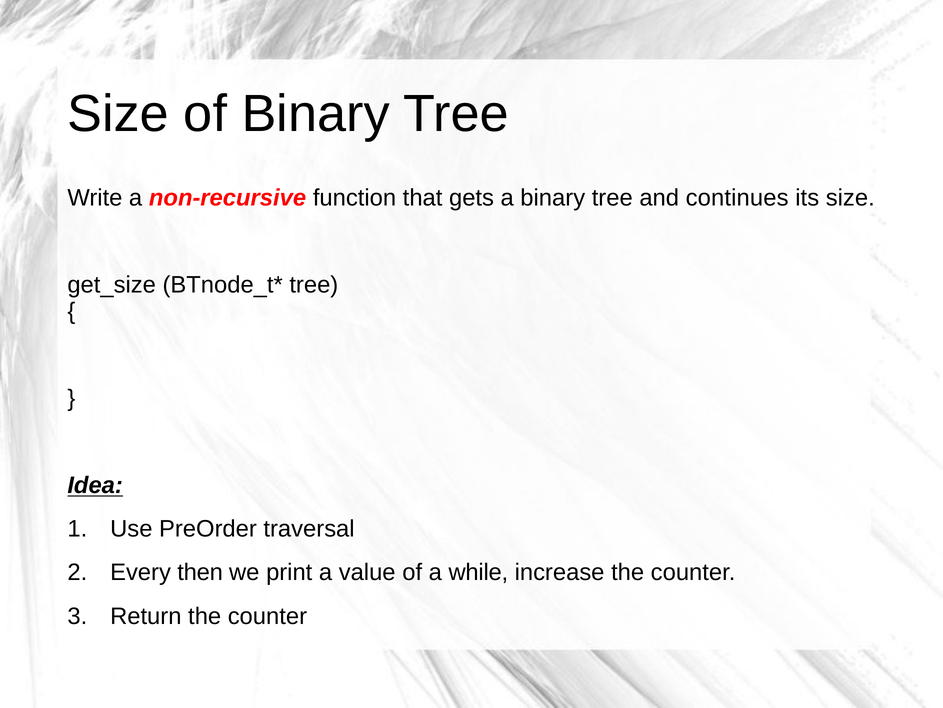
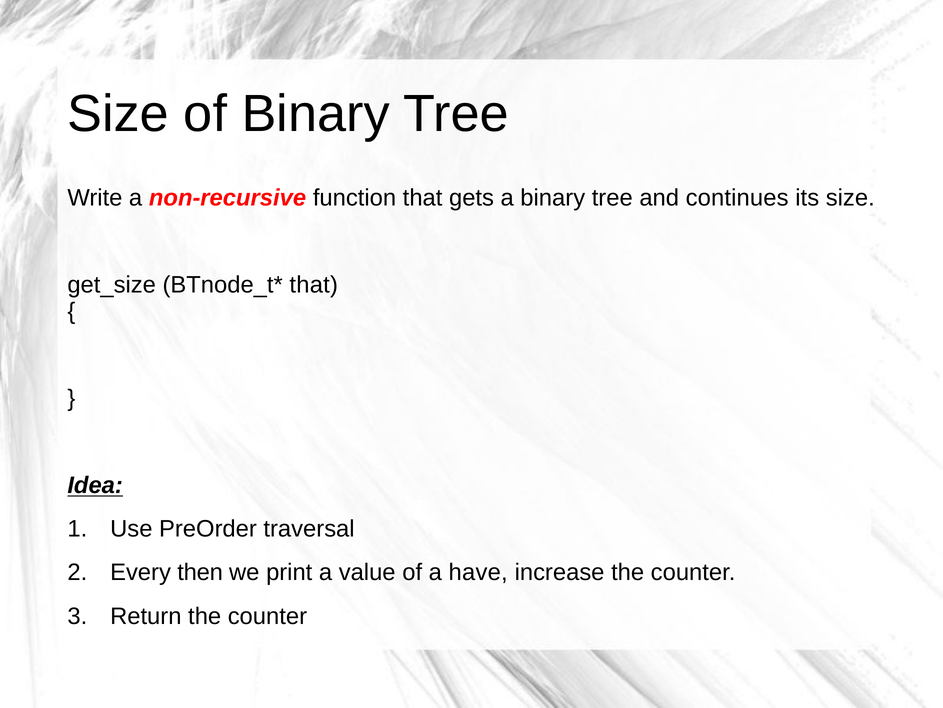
tree: tree -> that (314, 285)
while: while -> have (478, 572)
